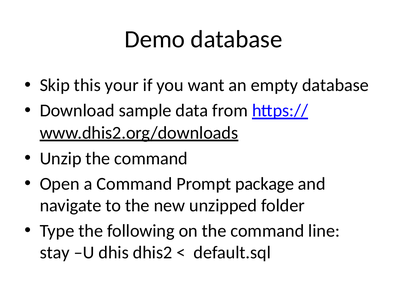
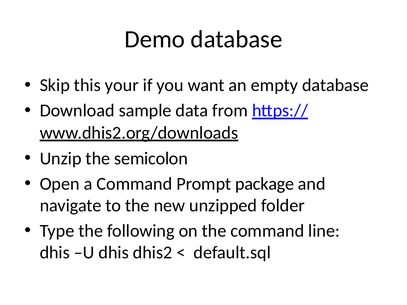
Unzip the command: command -> semicolon (151, 159)
stay: stay -> dhis (55, 253)
